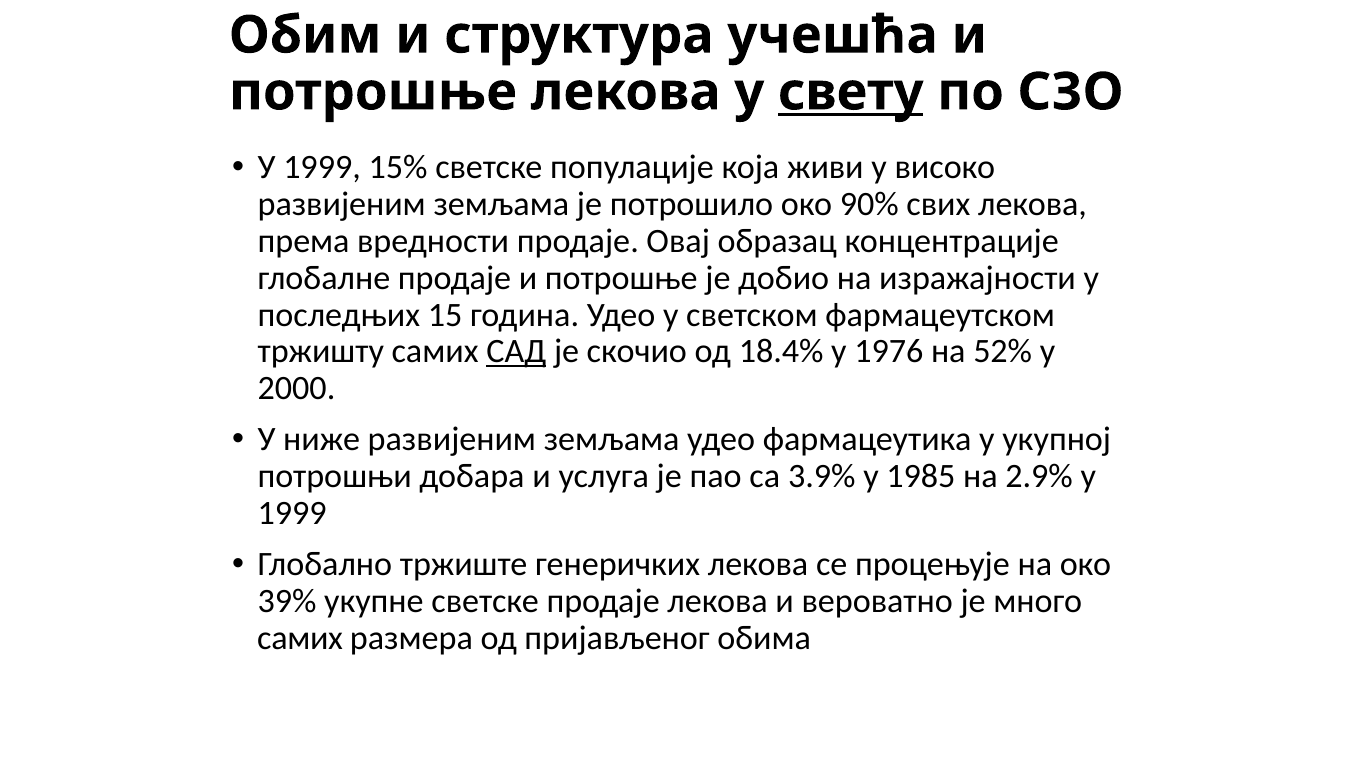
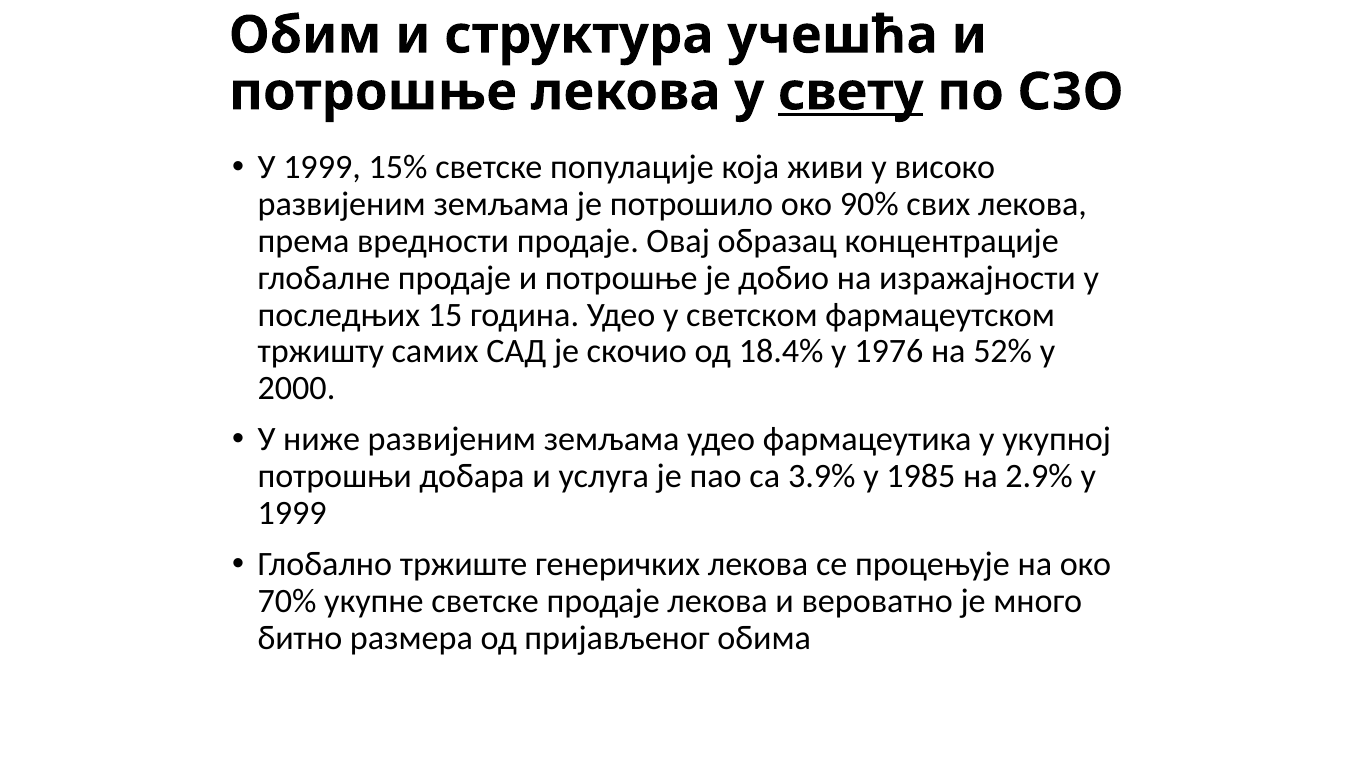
САД underline: present -> none (516, 352)
39%: 39% -> 70% (287, 601)
самих: самих -> битно (300, 638)
